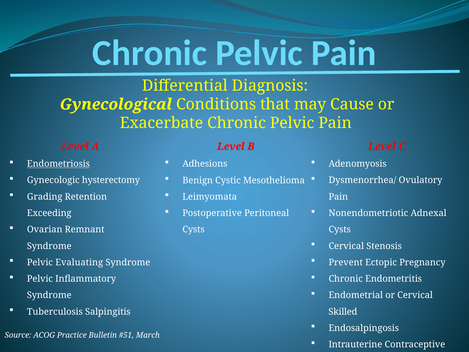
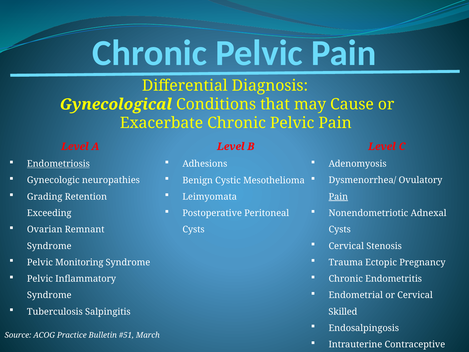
hysterectomy: hysterectomy -> neuropathies (111, 180)
Pain underline: none -> present (338, 197)
Evaluating: Evaluating -> Monitoring (79, 262)
Prevent: Prevent -> Trauma (346, 262)
